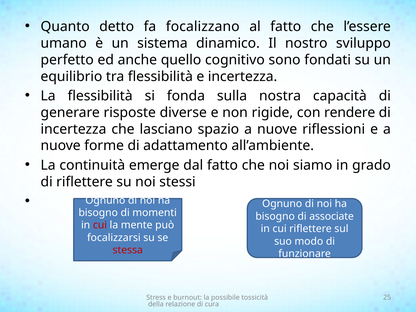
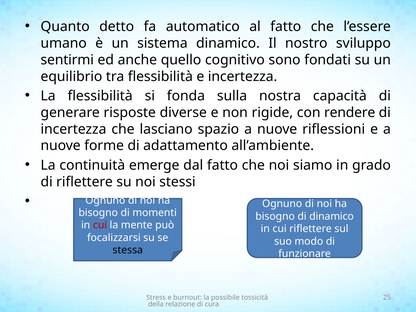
focalizzano: focalizzano -> automatico (203, 27)
perfetto: perfetto -> sentirmi (67, 60)
di associate: associate -> dinamico (332, 216)
stessa colour: red -> black (128, 250)
